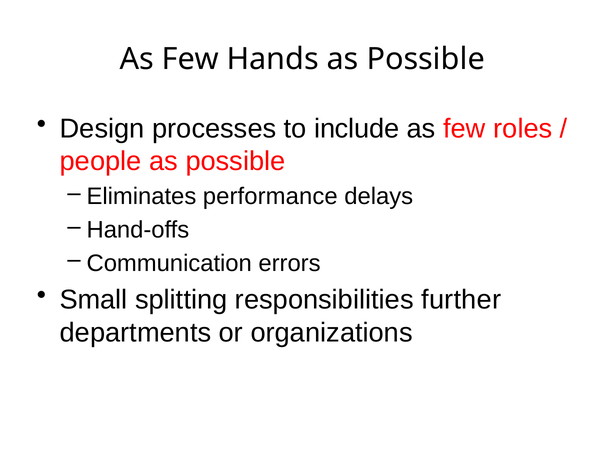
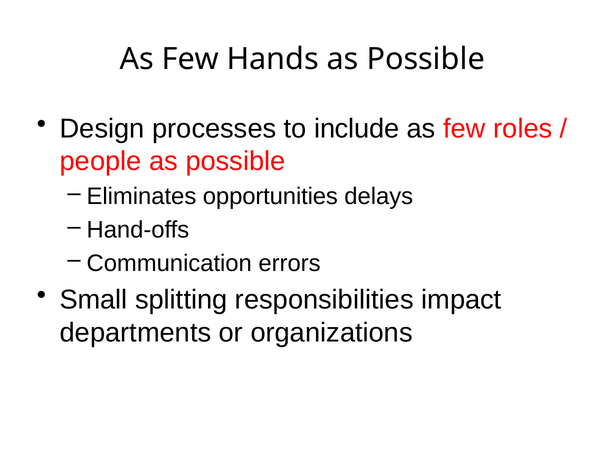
performance: performance -> opportunities (270, 196)
further: further -> impact (461, 300)
